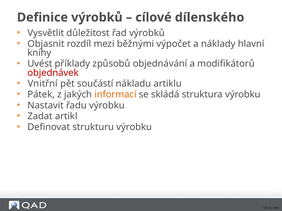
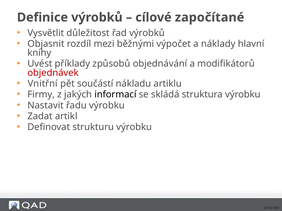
dílenského: dílenského -> započítané (210, 17)
Pátek: Pátek -> Firmy (41, 95)
informací colour: orange -> black (115, 95)
